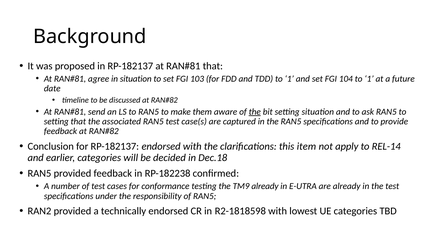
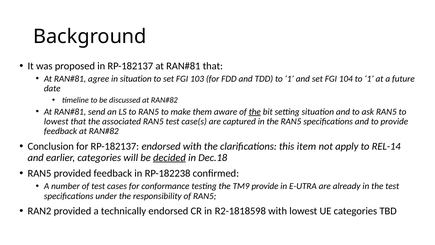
setting: setting -> lowest (56, 121)
decided underline: none -> present (169, 157)
TM9 already: already -> provide (265, 186)
